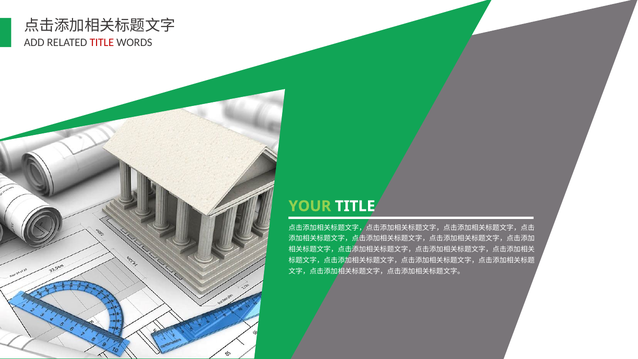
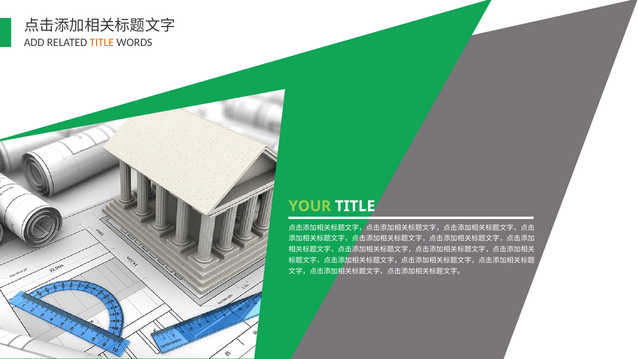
TITLE colour: red -> orange (102, 42)
